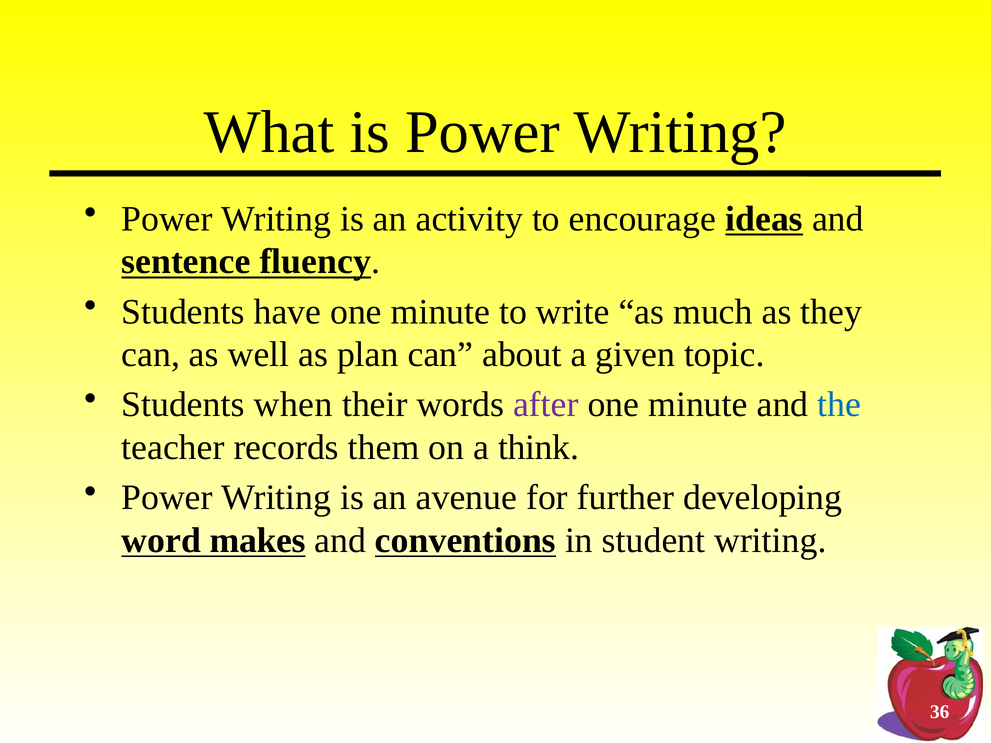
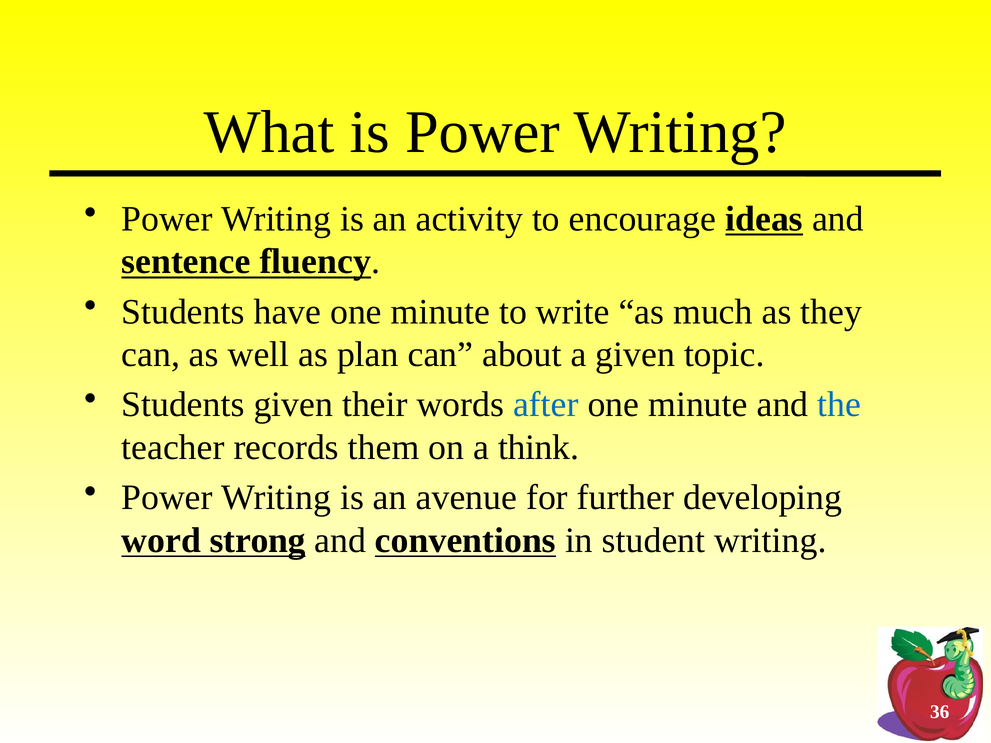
Students when: when -> given (293, 405)
after colour: purple -> blue (546, 405)
makes: makes -> strong (258, 541)
